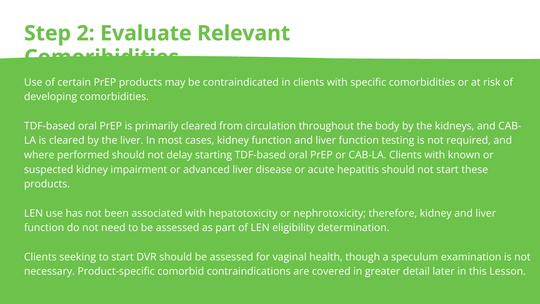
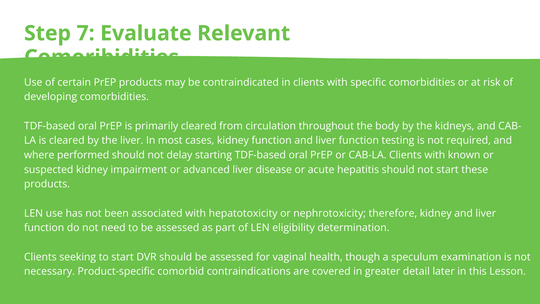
2: 2 -> 7 (86, 33)
